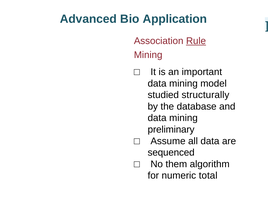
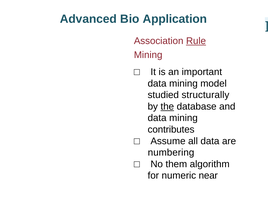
the underline: none -> present (167, 106)
preliminary: preliminary -> contributes (171, 130)
sequenced: sequenced -> numbering (171, 153)
total: total -> near (208, 176)
